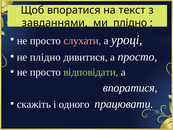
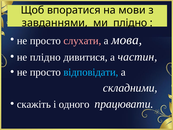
текст: текст -> мови (132, 10)
уроці: уроці -> мова (127, 40)
а просто: просто -> частин (137, 57)
відповідати colour: light green -> light blue (91, 72)
впоратися: впоратися -> складними (130, 88)
